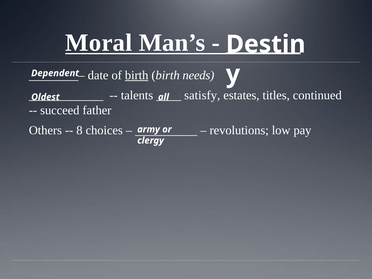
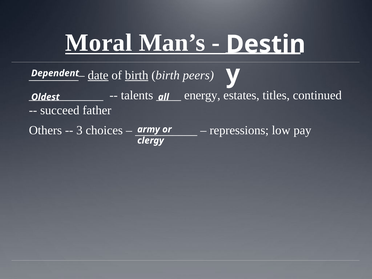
date underline: none -> present (98, 75)
needs: needs -> peers (198, 75)
satisfy: satisfy -> energy (202, 95)
8: 8 -> 3 (79, 130)
revolutions: revolutions -> repressions (239, 130)
